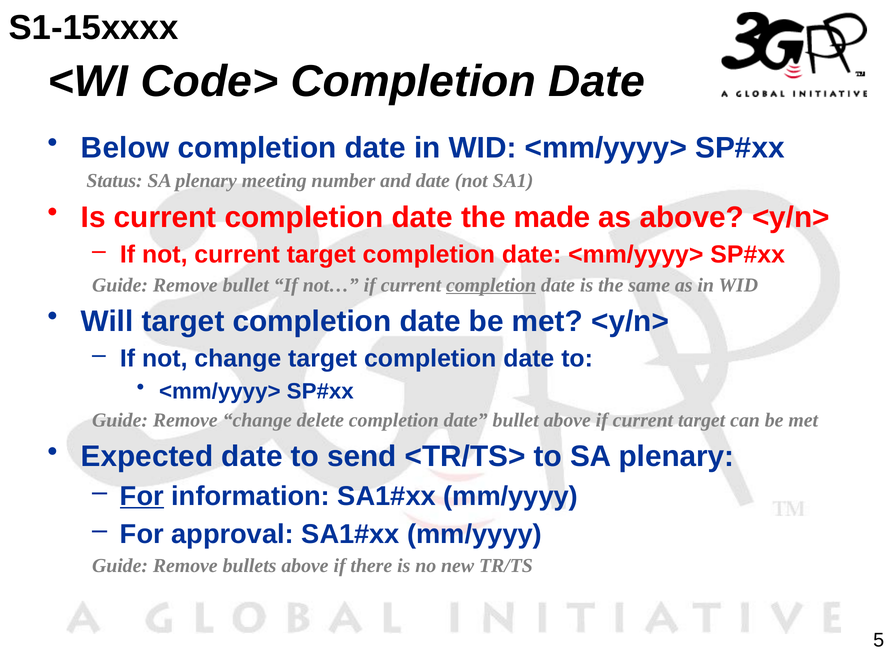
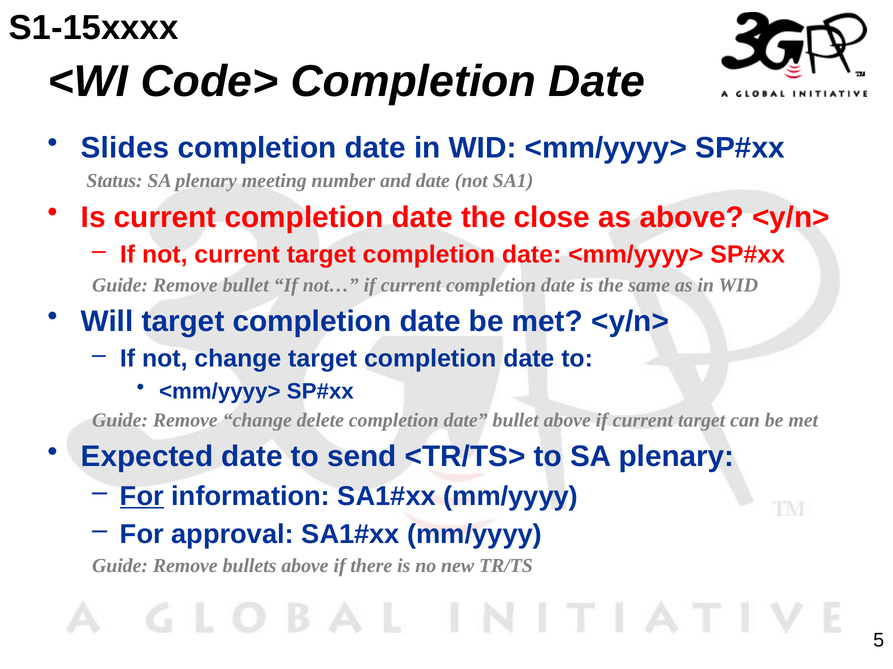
Below: Below -> Slides (125, 148)
made: made -> close (552, 218)
completion underline: present -> none (491, 285)
